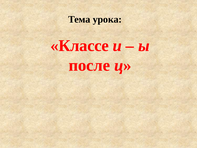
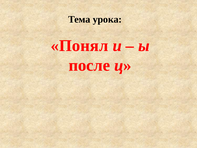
Классе: Классе -> Понял (79, 45)
